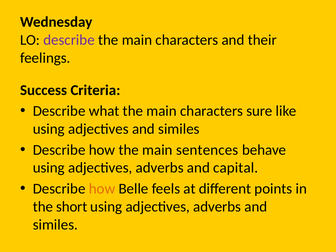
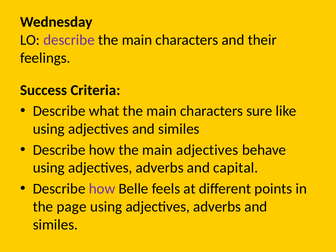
main sentences: sentences -> adjectives (207, 150)
how colour: orange -> purple (102, 189)
short: short -> page (72, 207)
